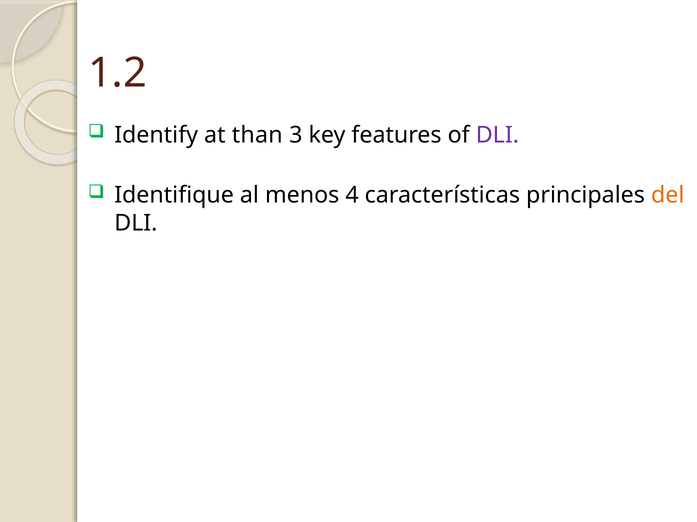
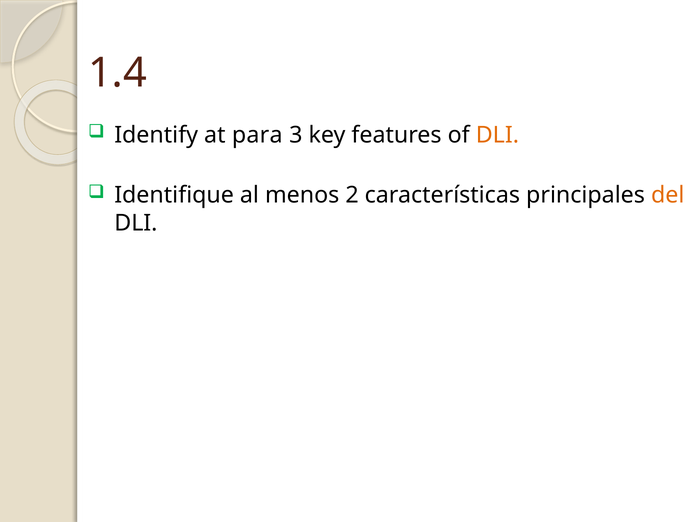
1.2: 1.2 -> 1.4 (118, 73)
than: than -> para (257, 135)
DLI colour: purple -> orange (497, 135)
4: 4 -> 2 (352, 196)
